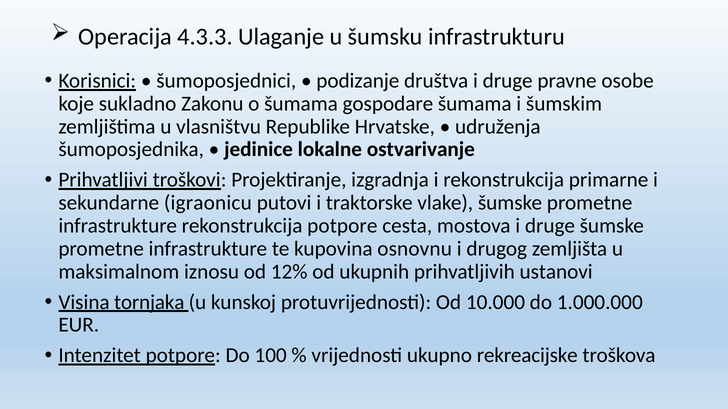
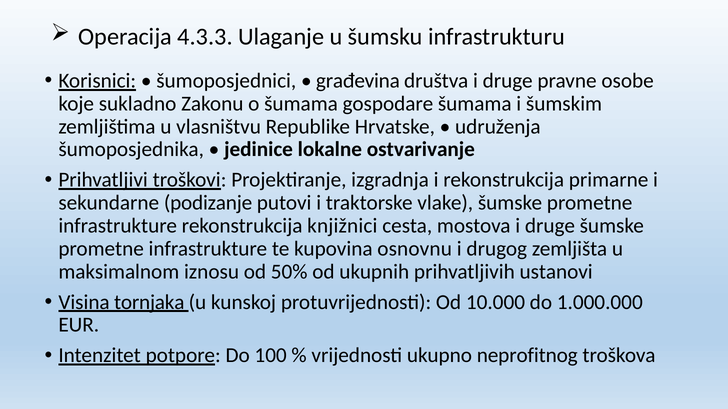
podizanje: podizanje -> građevina (358, 81)
igraonicu: igraonicu -> podizanje (208, 203)
rekonstrukcija potpore: potpore -> knjižnici (342, 226)
12%: 12% -> 50% (289, 272)
rekreacijske: rekreacijske -> neprofitnog (527, 356)
